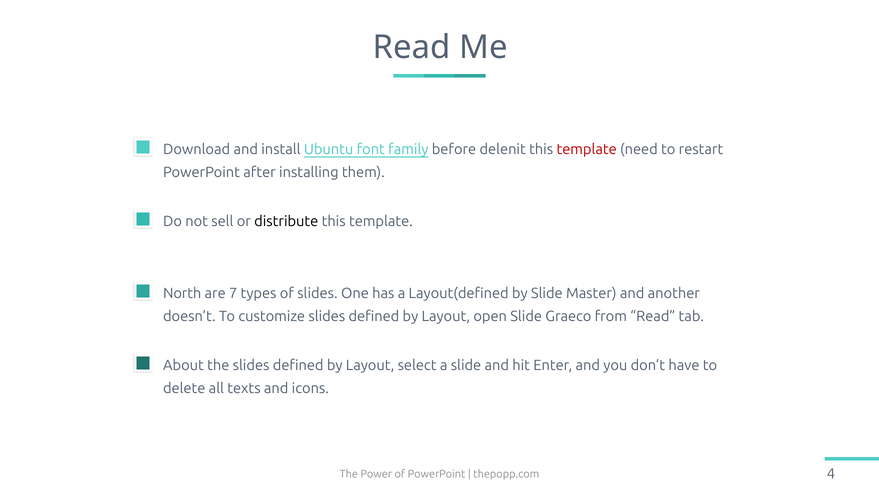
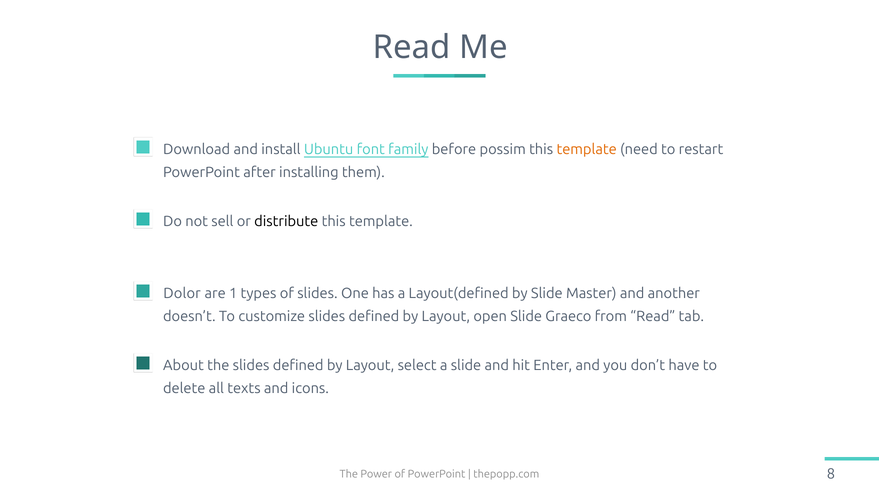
delenit: delenit -> possim (503, 150)
template colour: red -> orange (587, 150)
North: North -> Dolor (182, 294)
7: 7 -> 1 (233, 294)
4: 4 -> 8 (831, 474)
